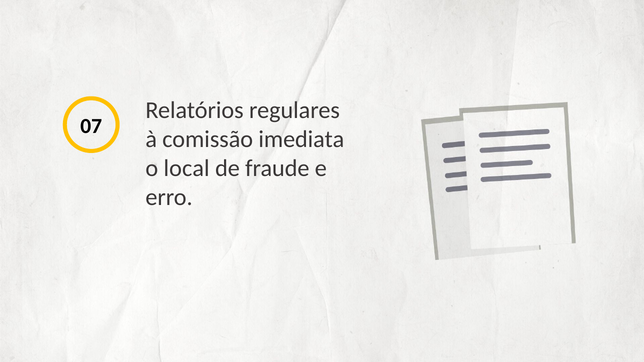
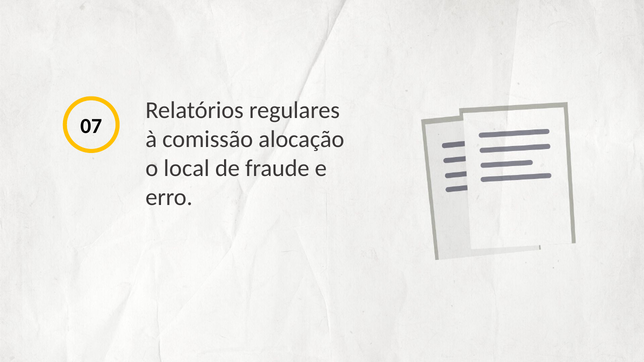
imediata: imediata -> alocação (301, 139)
